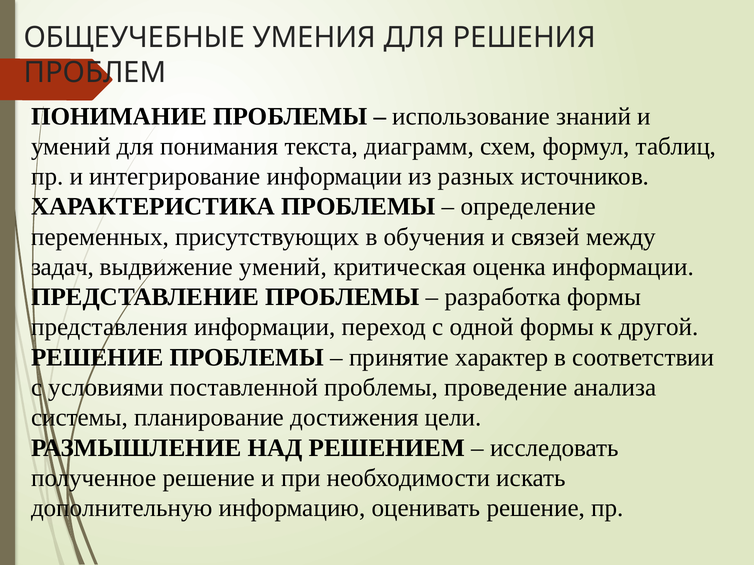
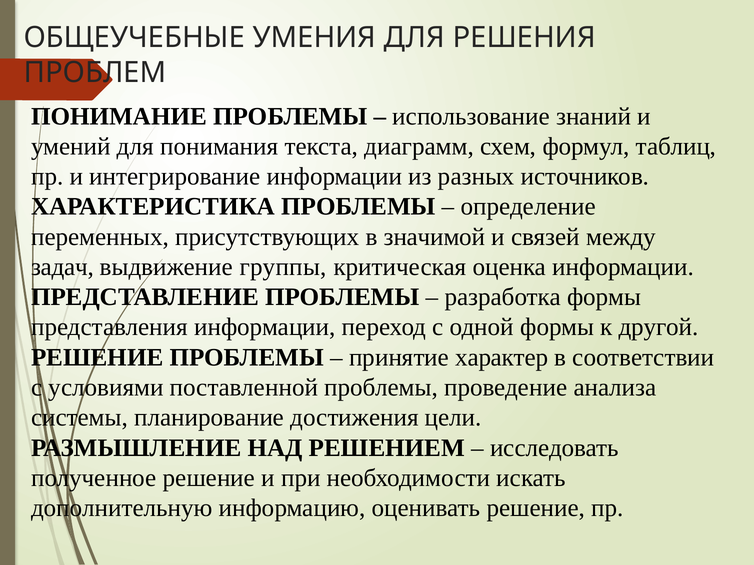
обучения: обучения -> значимой (435, 237)
выдвижение умений: умений -> группы (283, 267)
